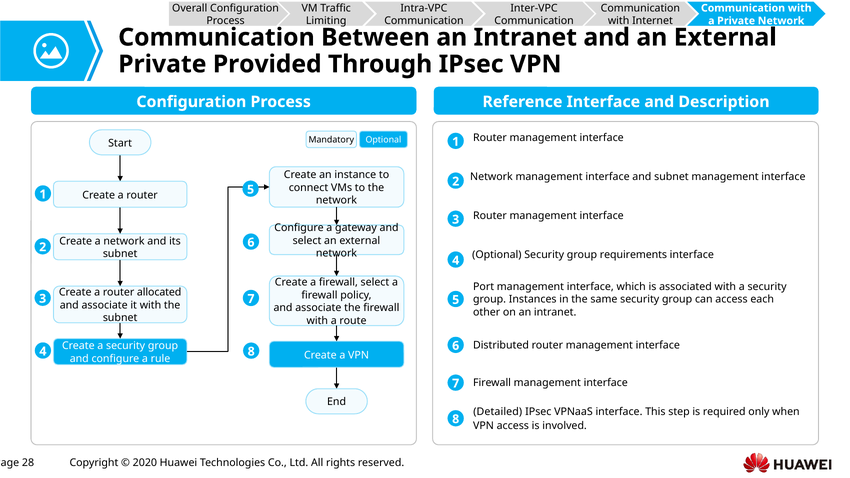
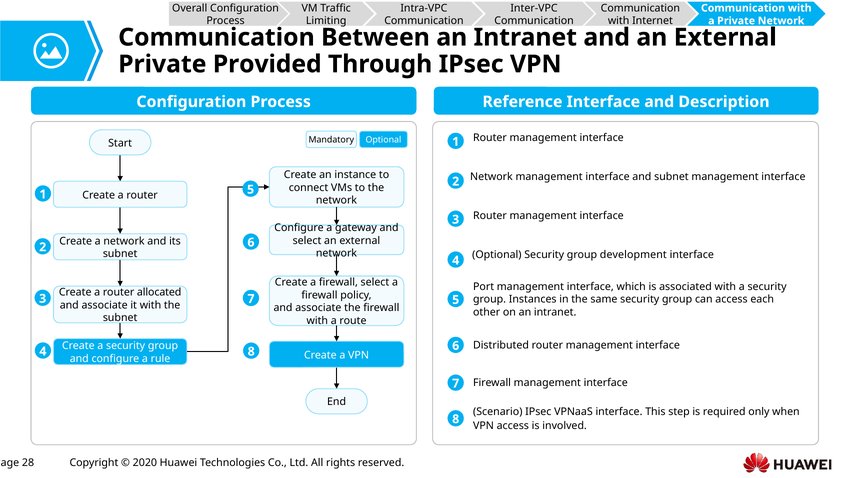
requirements: requirements -> development (633, 255)
Detailed: Detailed -> Scenario (498, 412)
